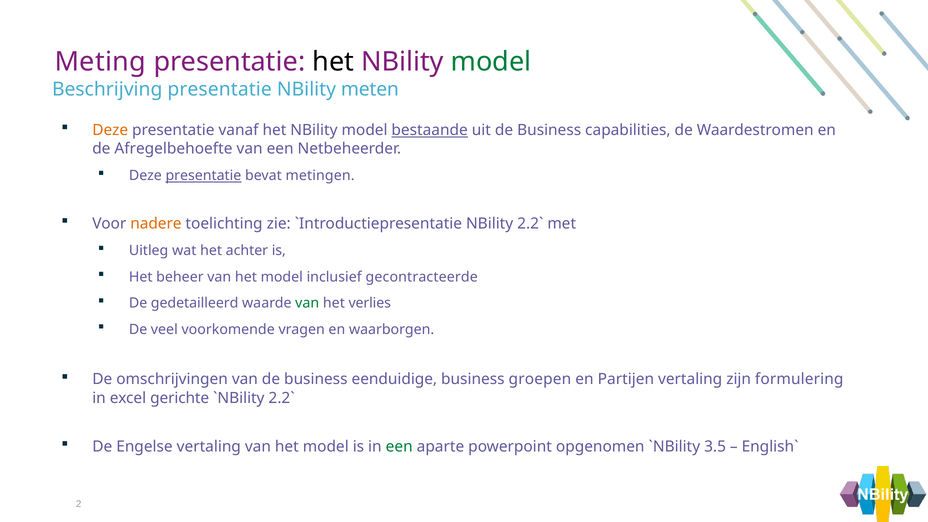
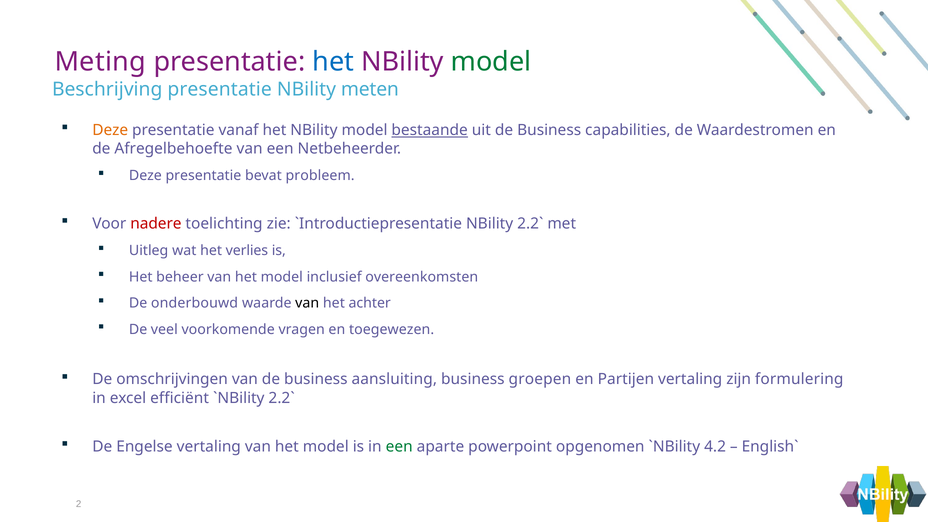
het colour: black -> blue (333, 62)
presentatie underline: present -> none (203, 176)
metingen: metingen -> probleem (320, 176)
nadere colour: orange -> red (156, 224)
achter: achter -> verlies (247, 251)
gecontracteerde: gecontracteerde -> overeenkomsten (422, 277)
gedetailleerd: gedetailleerd -> onderbouwd (195, 303)
van colour: green -> black (307, 303)
verlies: verlies -> achter (370, 303)
waarborgen: waarborgen -> toegewezen (392, 329)
eenduidige: eenduidige -> aansluiting (394, 379)
gerichte: gerichte -> efficiënt (180, 398)
3.5: 3.5 -> 4.2 (715, 447)
